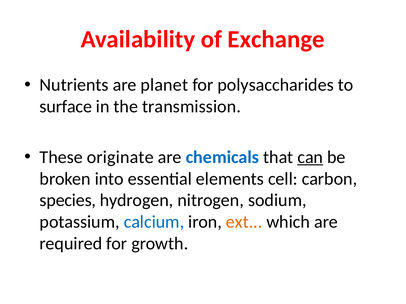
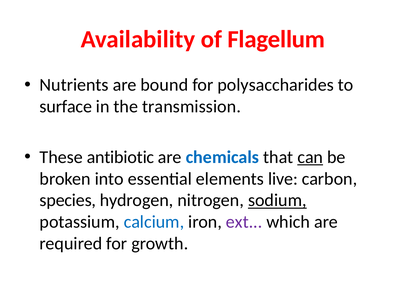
Exchange: Exchange -> Flagellum (276, 39)
planet: planet -> bound (164, 85)
originate: originate -> antibiotic (120, 157)
cell: cell -> live (283, 179)
sodium underline: none -> present (277, 201)
ext colour: orange -> purple (244, 222)
